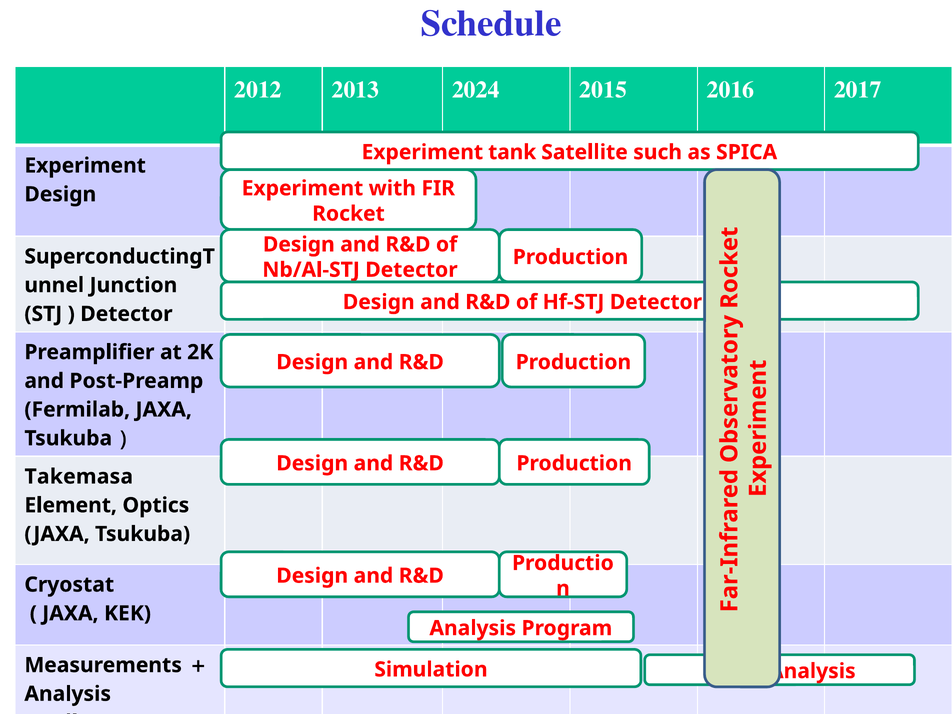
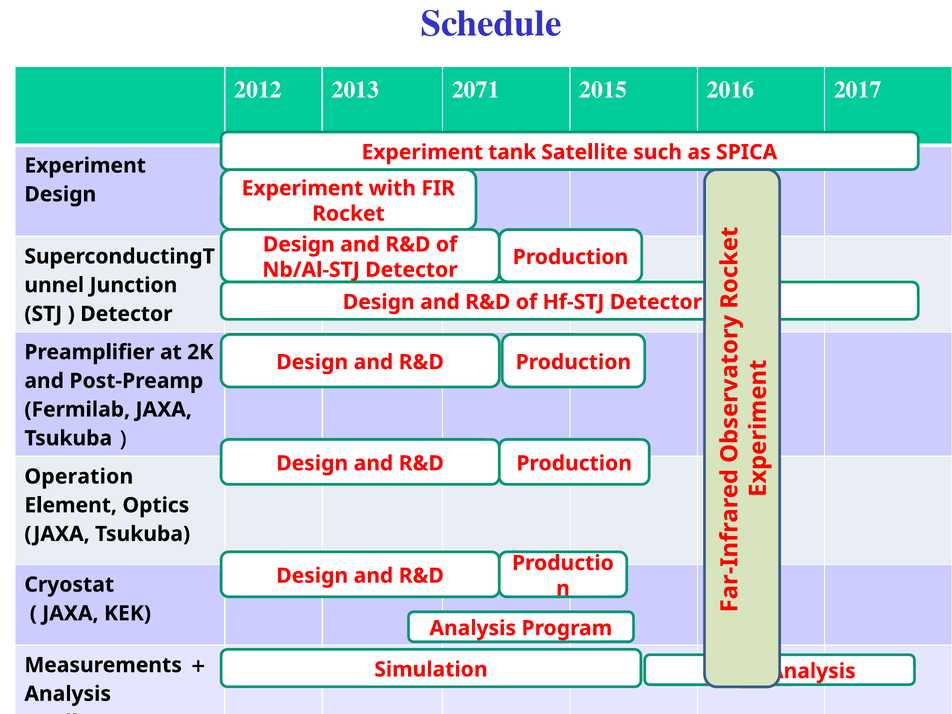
2024: 2024 -> 2071 (476, 90)
Takemasa: Takemasa -> Operation (79, 477)
